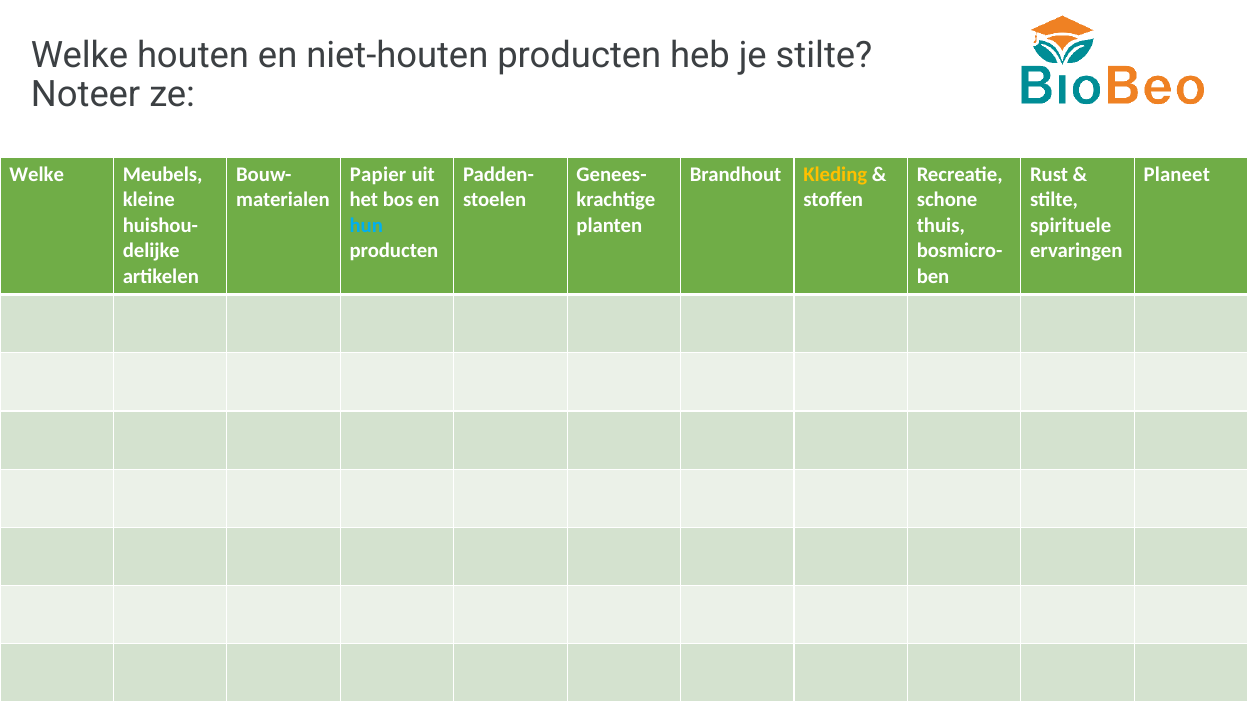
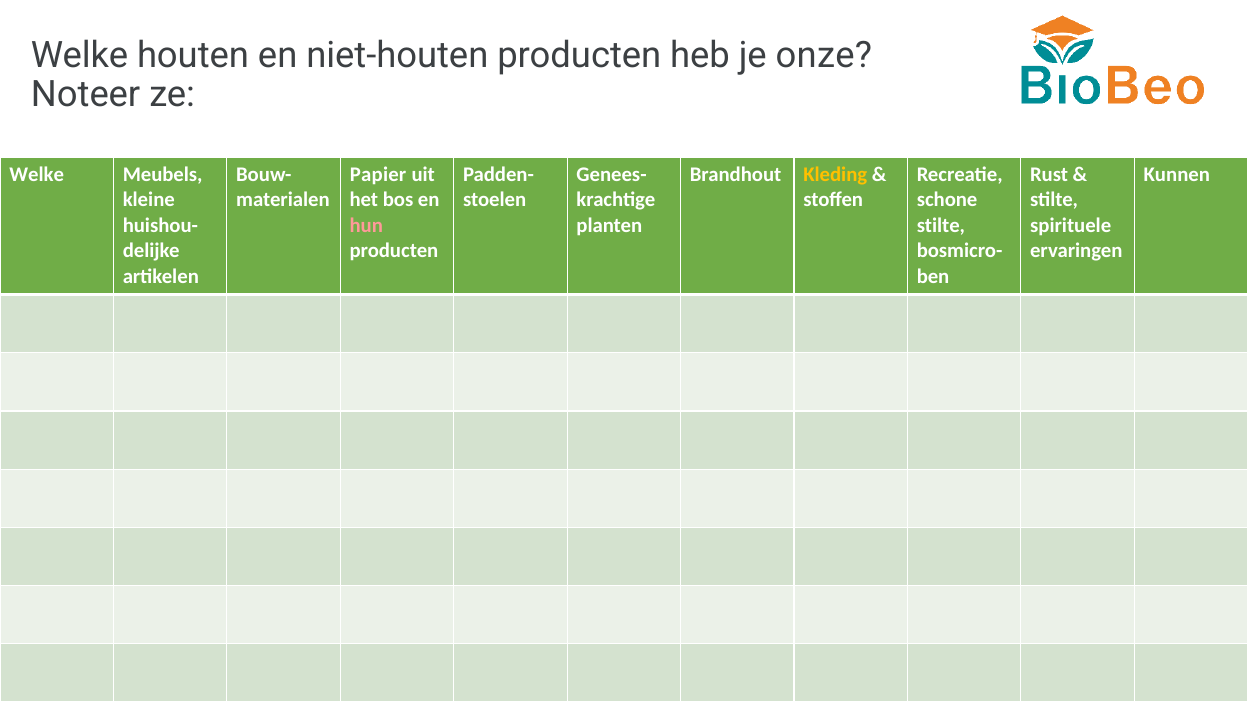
je stilte: stilte -> onze (824, 55)
Planeet: Planeet -> Kunnen (1177, 175)
hun colour: light blue -> pink (366, 226)
thuis: thuis -> stilte (941, 226)
